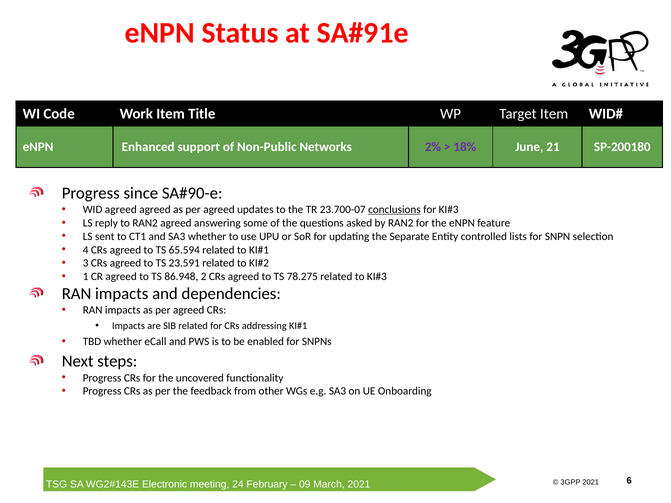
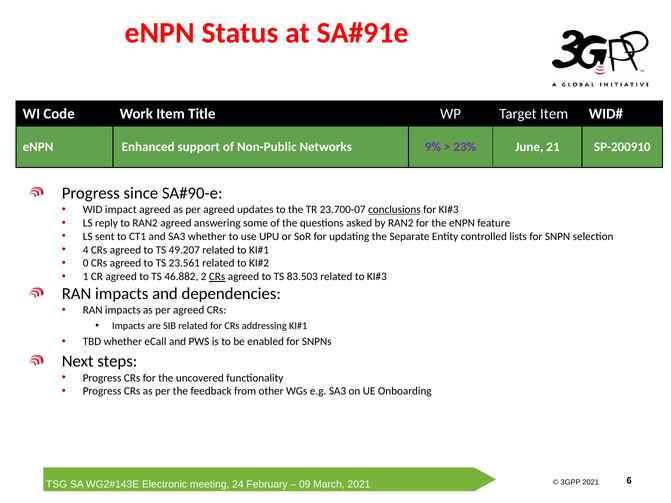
2%: 2% -> 9% (433, 147)
18%: 18% -> 23% (465, 147)
SP-200180: SP-200180 -> SP-200910 (622, 147)
WID agreed: agreed -> impact (121, 210)
65.594: 65.594 -> 49.207 (184, 250)
3: 3 -> 0 (86, 263)
23.591: 23.591 -> 23.561 (184, 263)
86.948: 86.948 -> 46.882 (181, 277)
CRs underline: none -> present (217, 277)
78.275: 78.275 -> 83.503 (302, 277)
